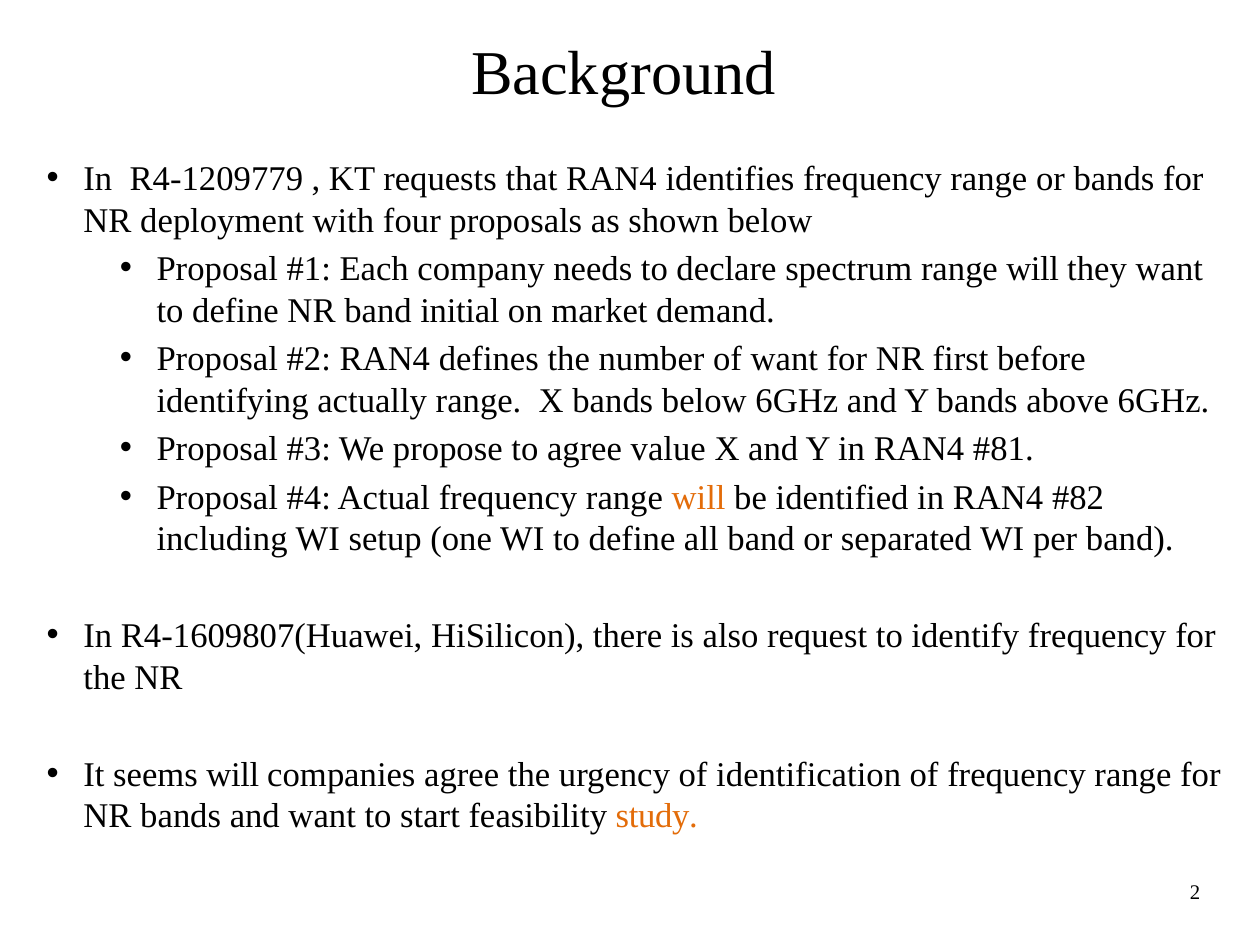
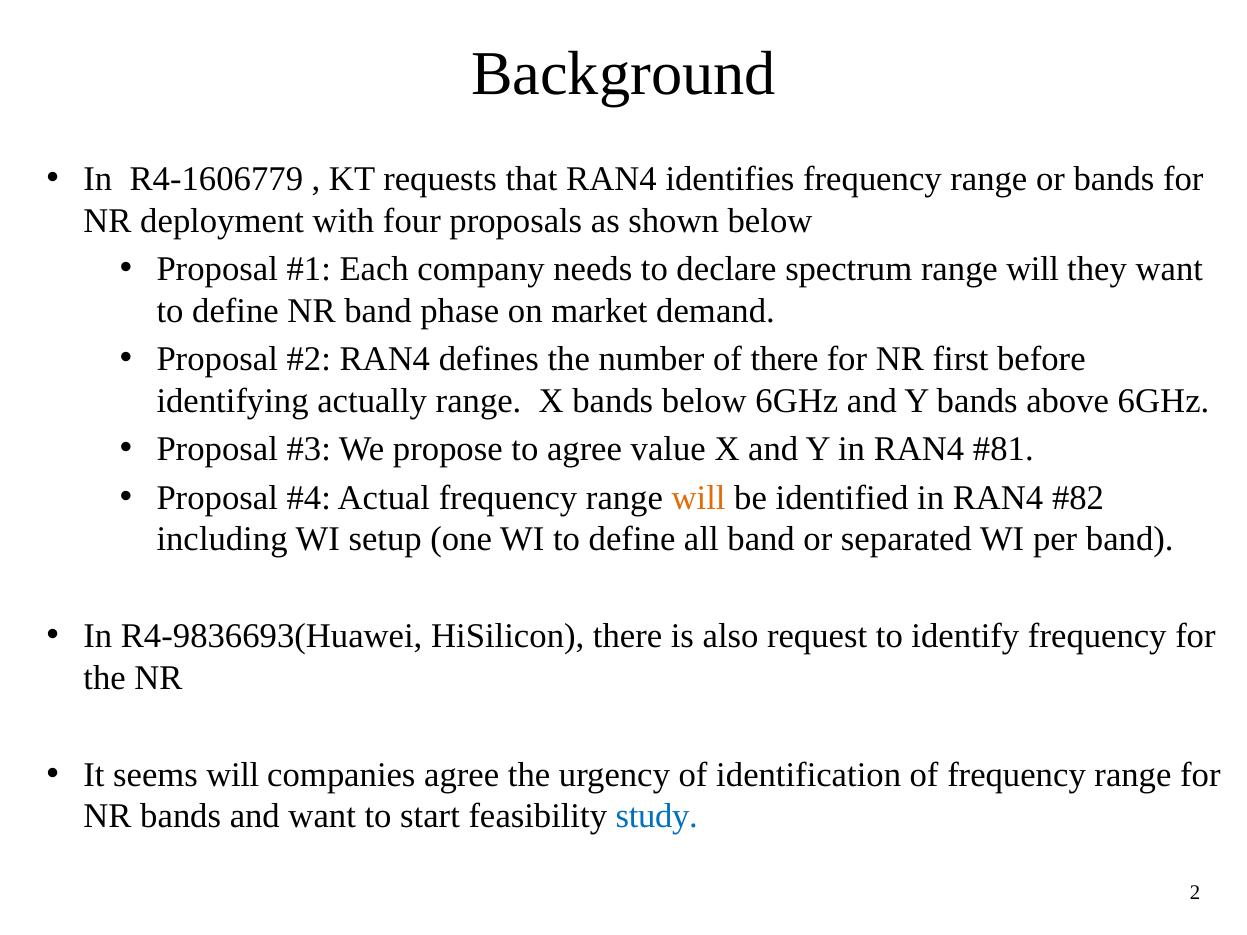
R4-1209779: R4-1209779 -> R4-1606779 (216, 179)
initial: initial -> phase (460, 311)
of want: want -> there (784, 360)
R4-1609807(Huawei: R4-1609807(Huawei -> R4-9836693(Huawei (272, 637)
study colour: orange -> blue (657, 817)
